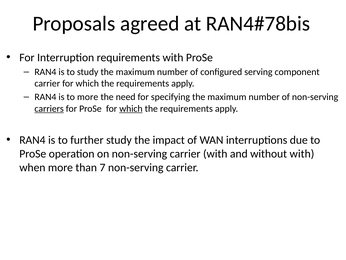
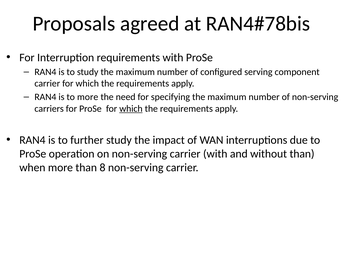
carriers underline: present -> none (49, 108)
without with: with -> than (302, 154)
7: 7 -> 8 (103, 167)
